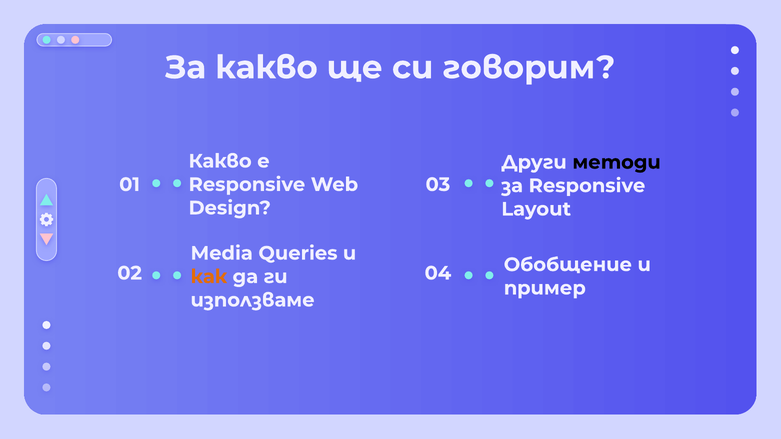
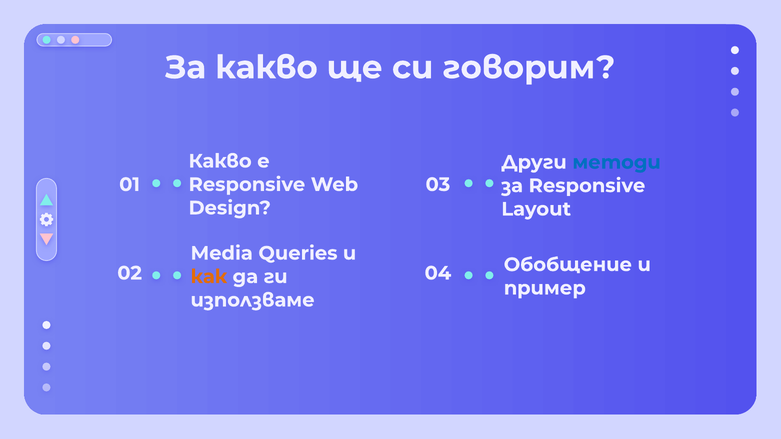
методи colour: black -> blue (617, 162)
